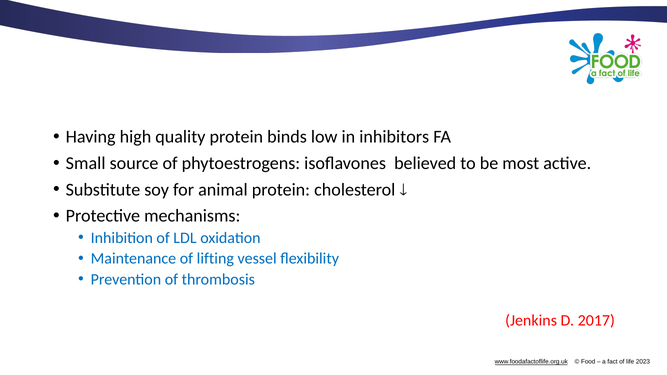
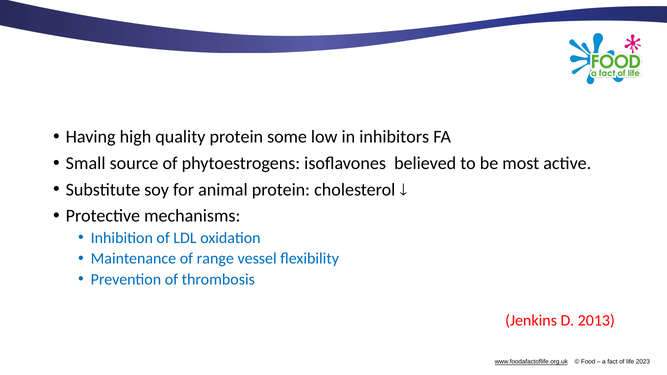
binds: binds -> some (287, 137)
lifting: lifting -> range (215, 259)
2017: 2017 -> 2013 (596, 321)
